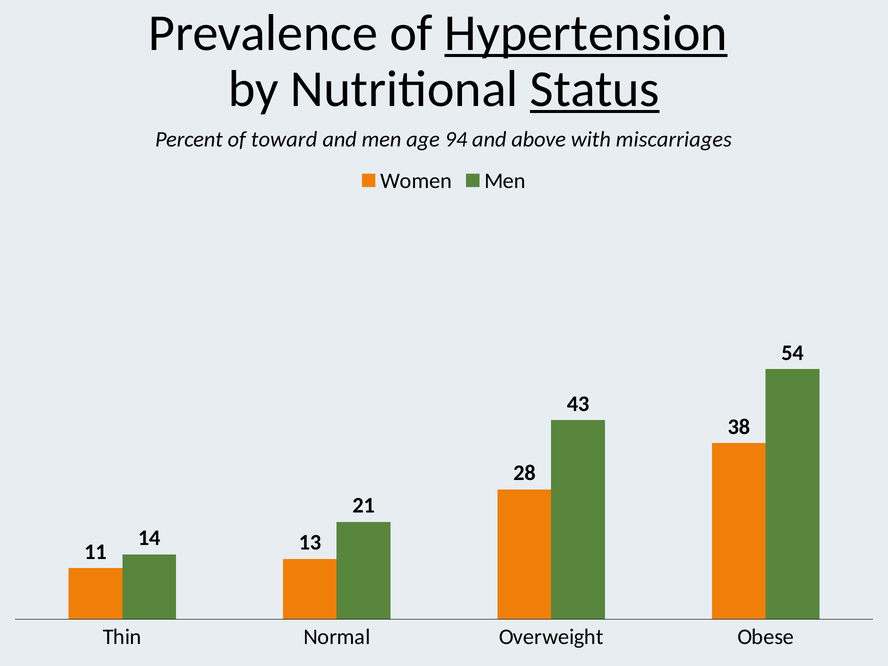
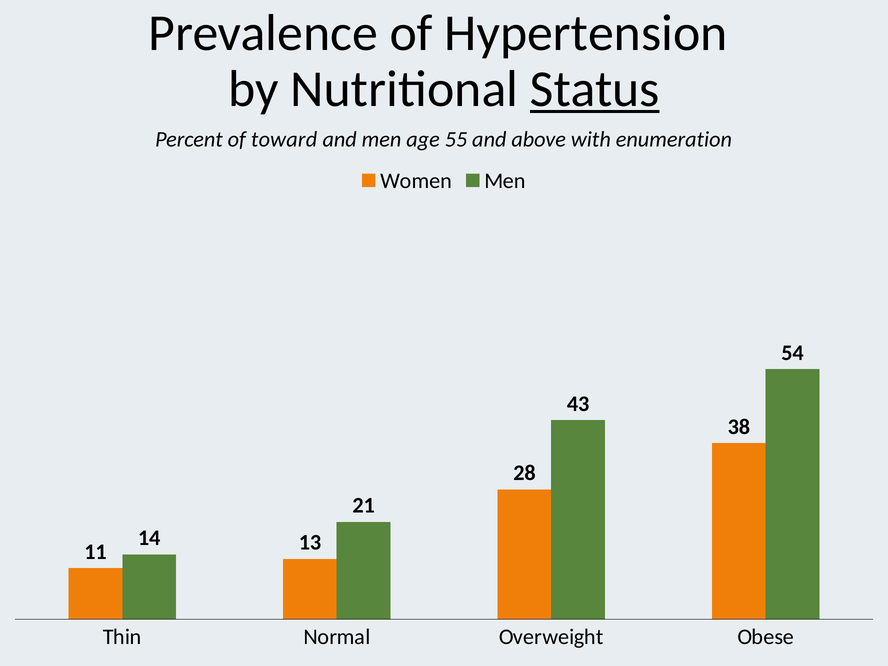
Hypertension underline: present -> none (586, 33)
94: 94 -> 55 (456, 139)
miscarriages: miscarriages -> enumeration (674, 139)
